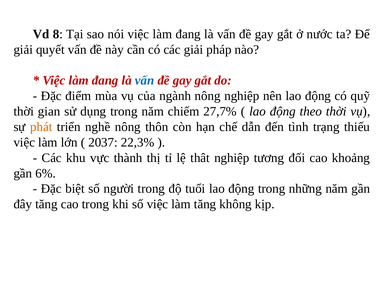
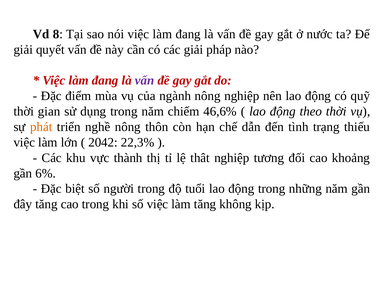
vấn colour: blue -> purple (145, 81)
27,7%: 27,7% -> 46,6% (220, 111)
2037: 2037 -> 2042 (103, 142)
